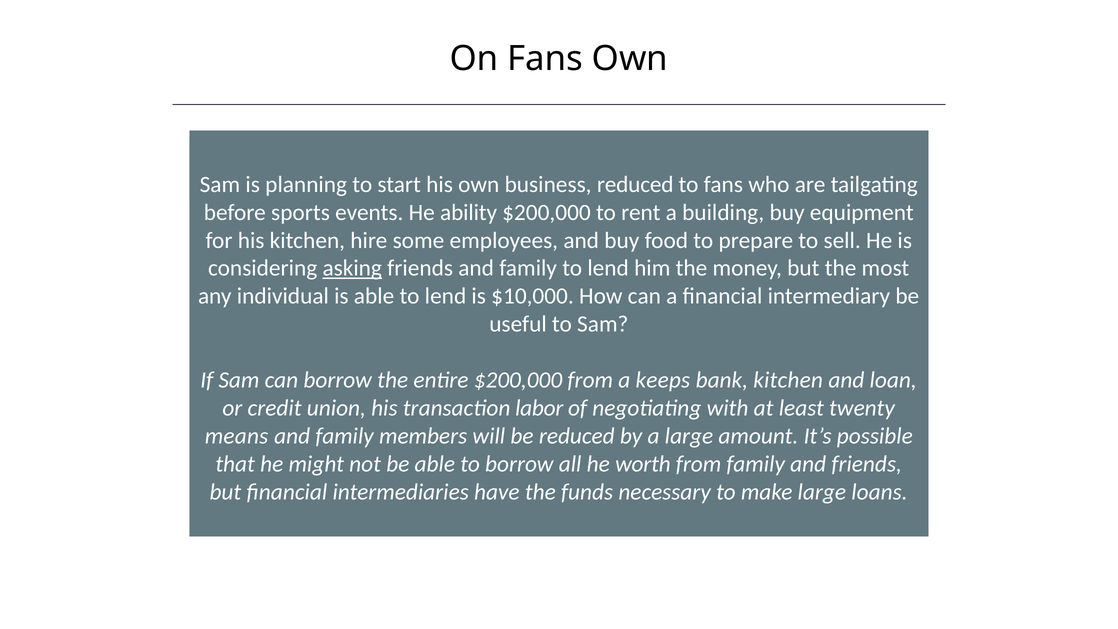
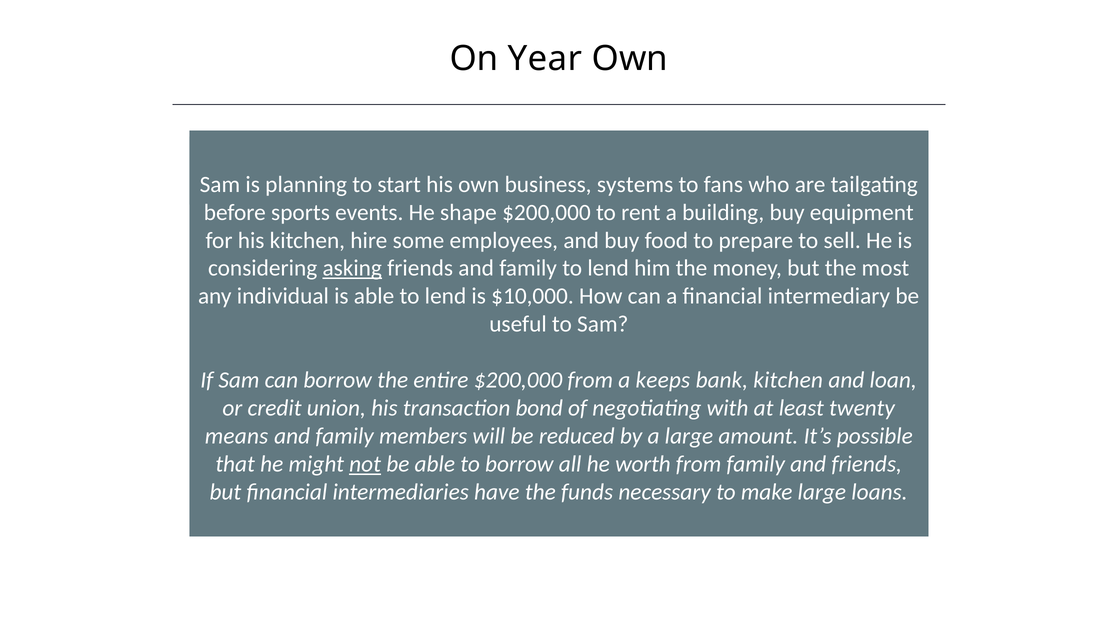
On Fans: Fans -> Year (545, 59)
business reduced: reduced -> systems (635, 184)
ability: ability -> shape (468, 212)
labor: labor -> bond (539, 408)
not underline: none -> present (365, 464)
